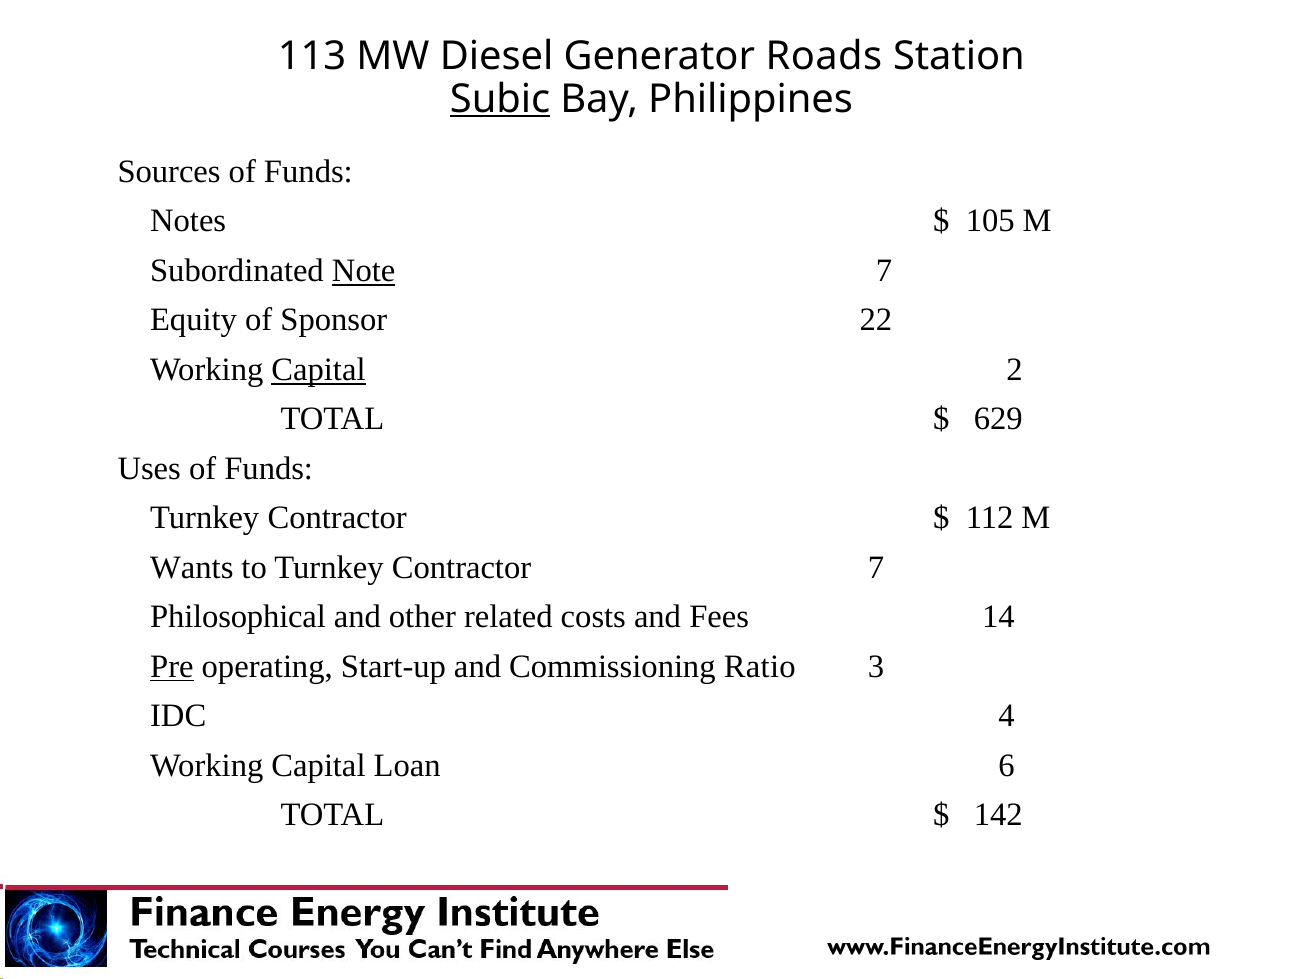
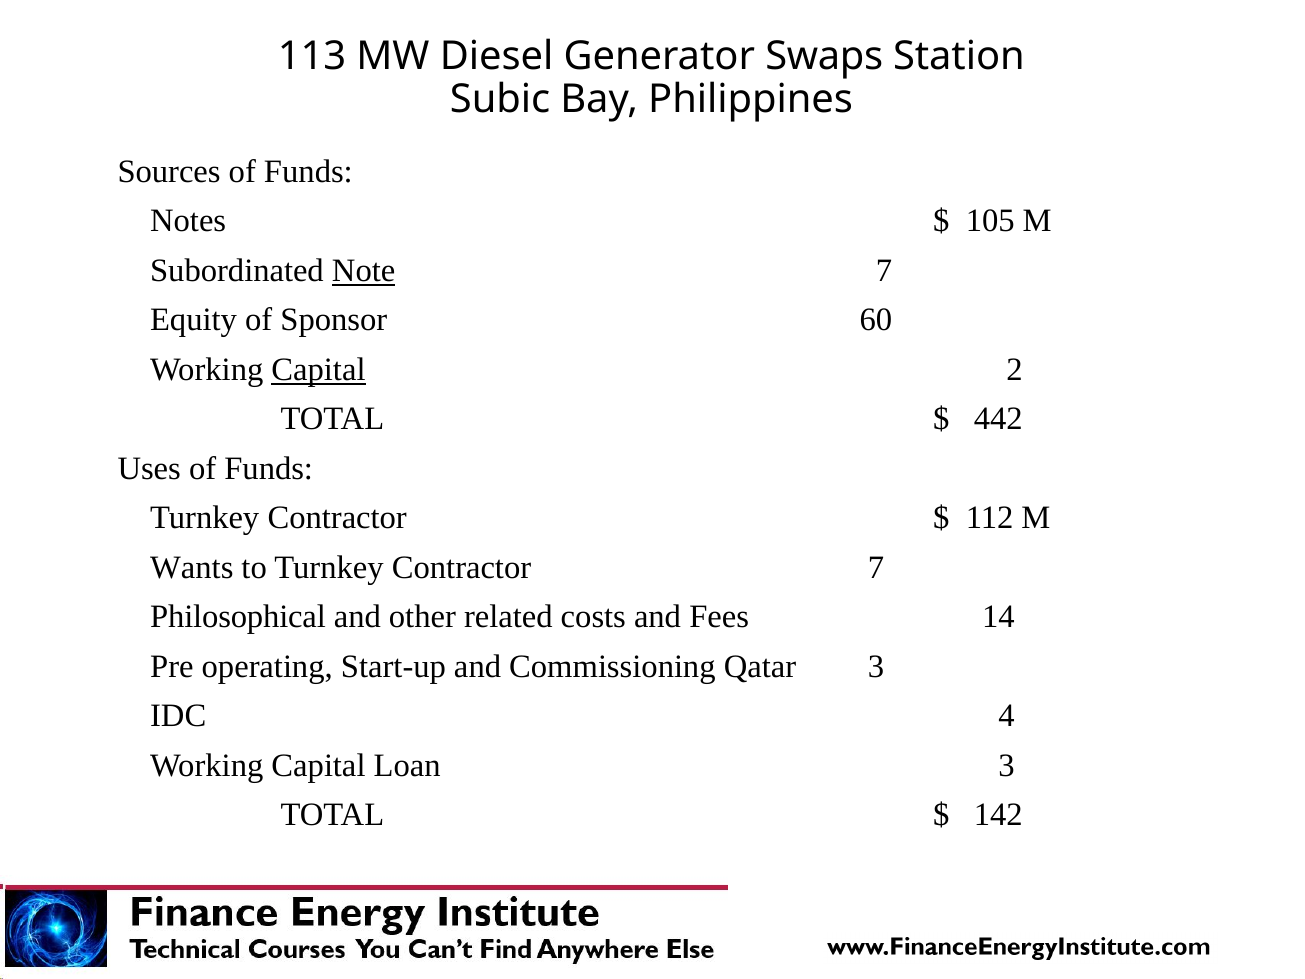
Roads: Roads -> Swaps (824, 56)
Subic underline: present -> none (500, 99)
22: 22 -> 60 (876, 320)
629: 629 -> 442 (998, 419)
Pre underline: present -> none (172, 666)
Ratio: Ratio -> Qatar (760, 666)
Loan 6: 6 -> 3 (1007, 765)
